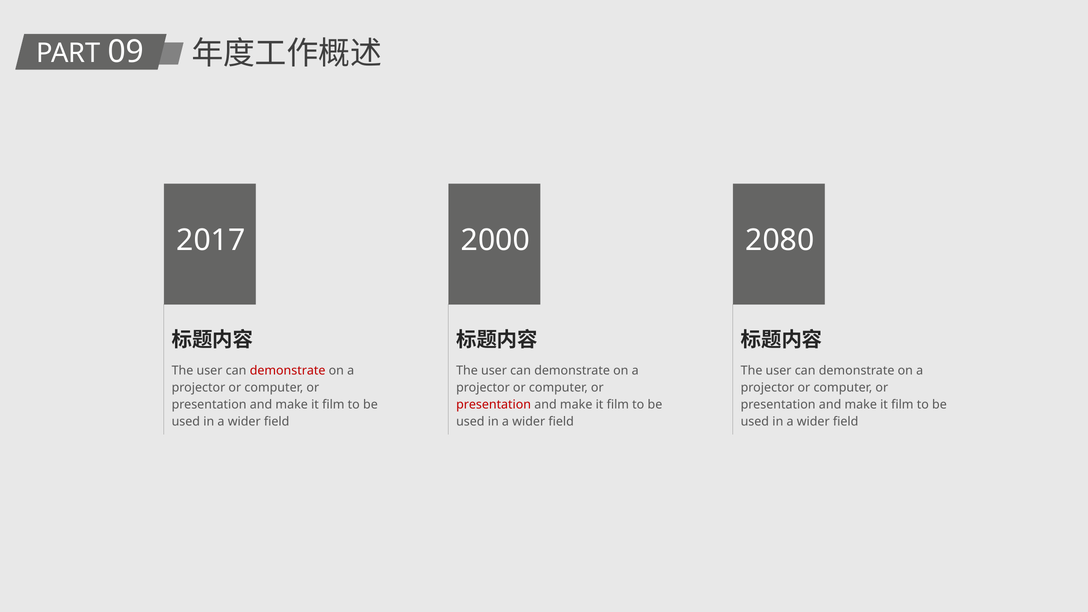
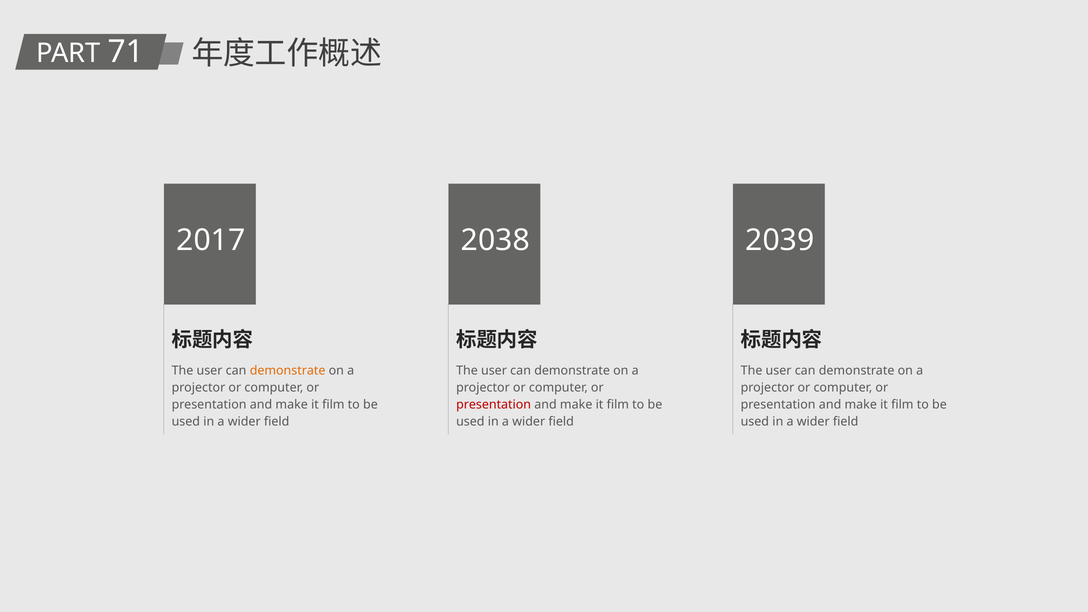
09: 09 -> 71 (126, 52)
2000: 2000 -> 2038 (495, 241)
2080: 2080 -> 2039 (780, 241)
demonstrate colour: red -> orange (288, 371)
